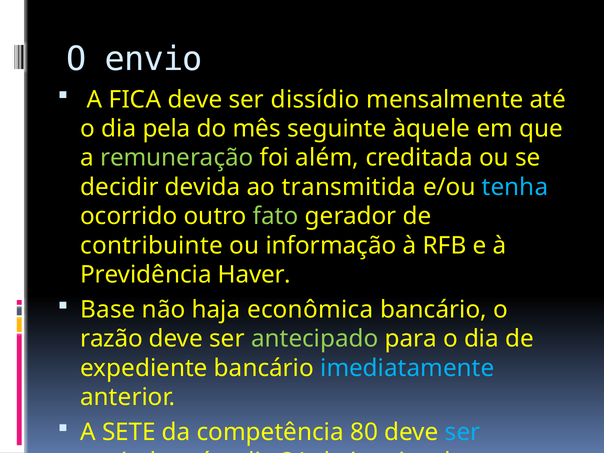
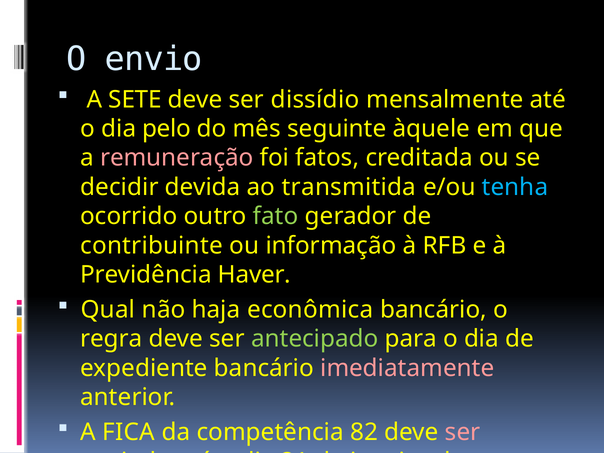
FICA: FICA -> SETE (135, 99)
pela: pela -> pelo (167, 129)
remuneração colour: light green -> pink (177, 158)
além: além -> fatos (327, 158)
Base: Base -> Qual (108, 310)
razão: razão -> regra (111, 339)
imediatamente colour: light blue -> pink (407, 368)
SETE: SETE -> FICA (129, 432)
80: 80 -> 82 (364, 432)
ser colour: light blue -> pink (463, 432)
